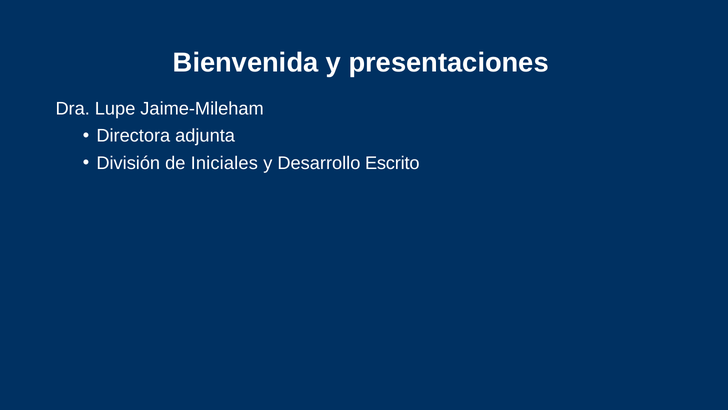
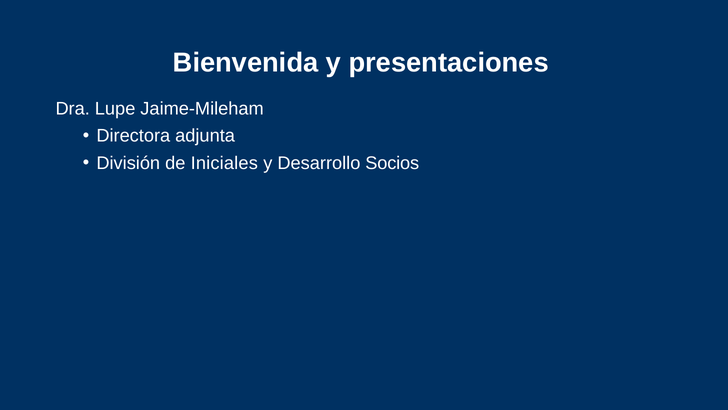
Escrito: Escrito -> Socios (392, 163)
